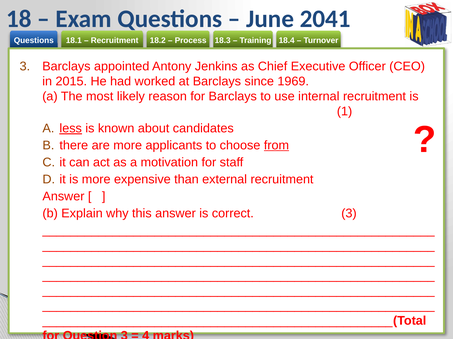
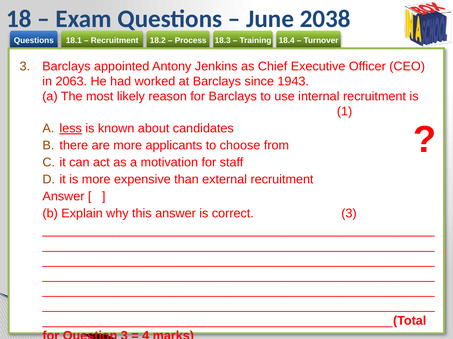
2041: 2041 -> 2038 (325, 19)
2015: 2015 -> 2063 (71, 81)
1969: 1969 -> 1943 (293, 81)
from underline: present -> none (276, 146)
